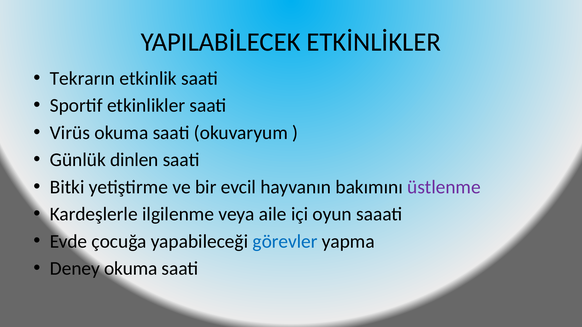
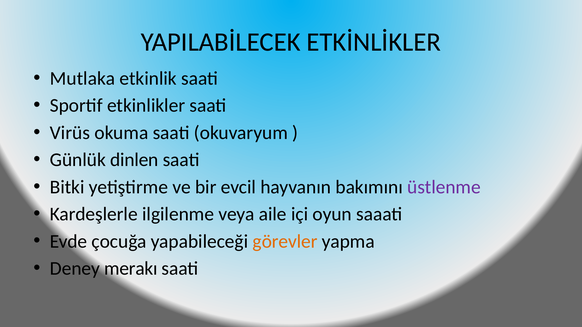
Tekrarın: Tekrarın -> Mutlaka (82, 78)
görevler colour: blue -> orange (285, 242)
Deney okuma: okuma -> merakı (131, 269)
